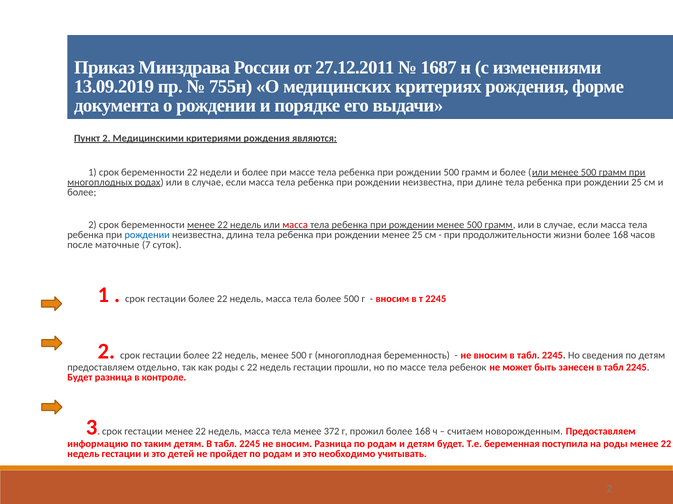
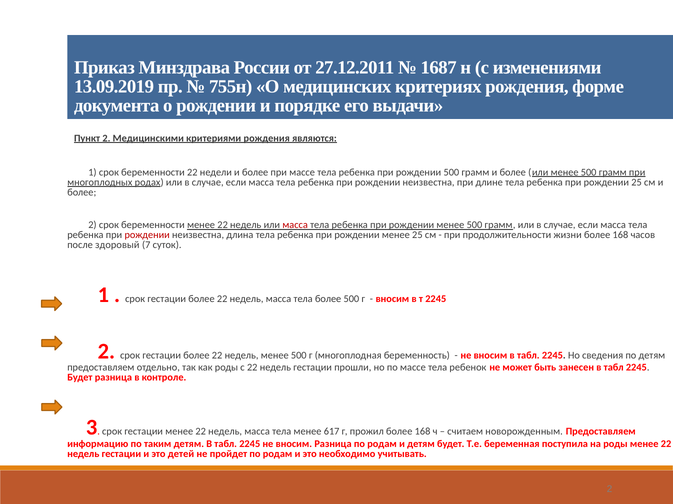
рождении colour: blue -> red (147, 235)
маточные: маточные -> здоровый (117, 245)
372: 372 -> 617 (332, 432)
